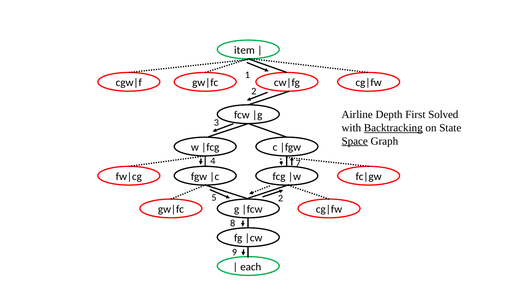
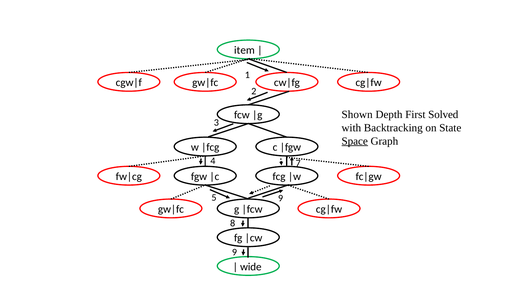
Airline: Airline -> Shown (357, 115)
Backtracking underline: present -> none (393, 128)
5 2: 2 -> 9 (281, 199)
each: each -> wide (251, 267)
